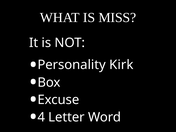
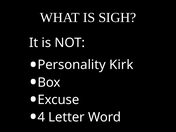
MISS: MISS -> SIGH (117, 18)
